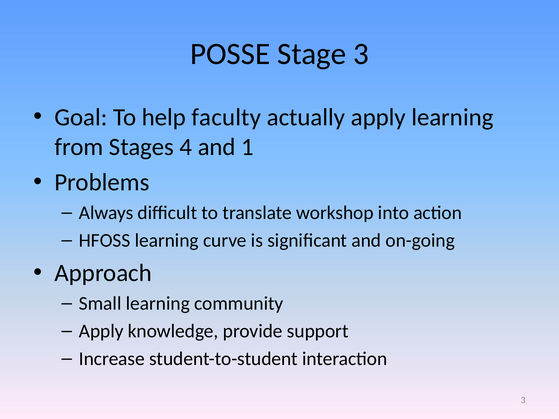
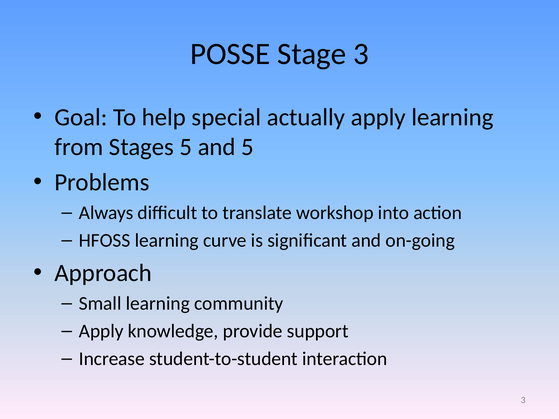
faculty: faculty -> special (226, 117)
Stages 4: 4 -> 5 (186, 147)
and 1: 1 -> 5 (248, 147)
